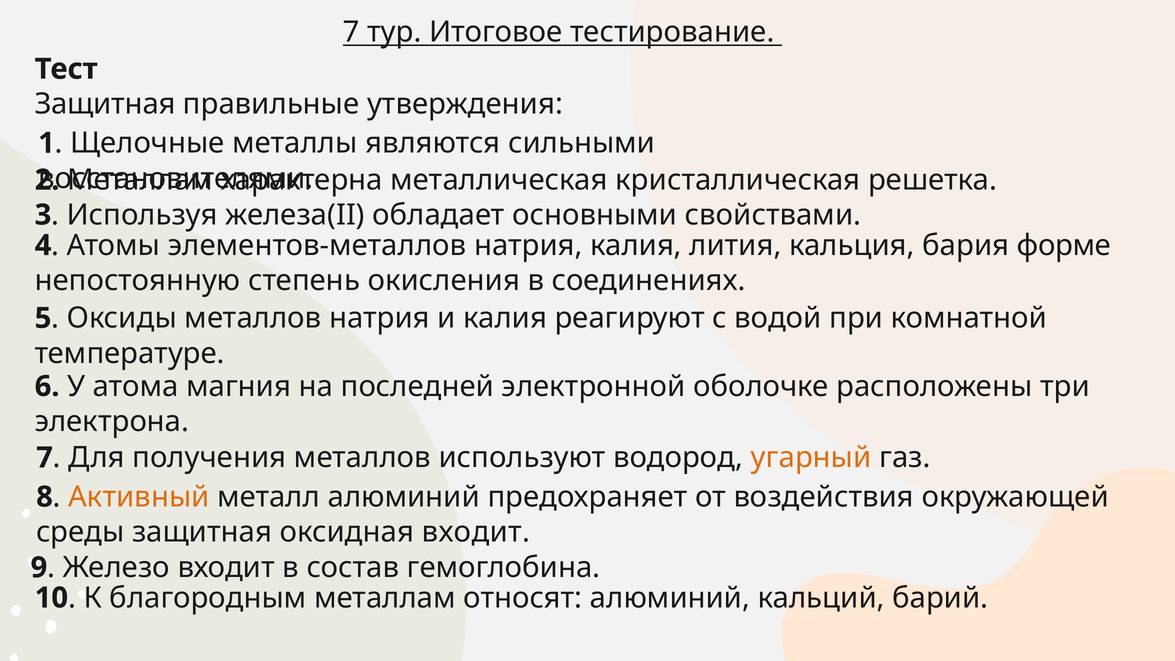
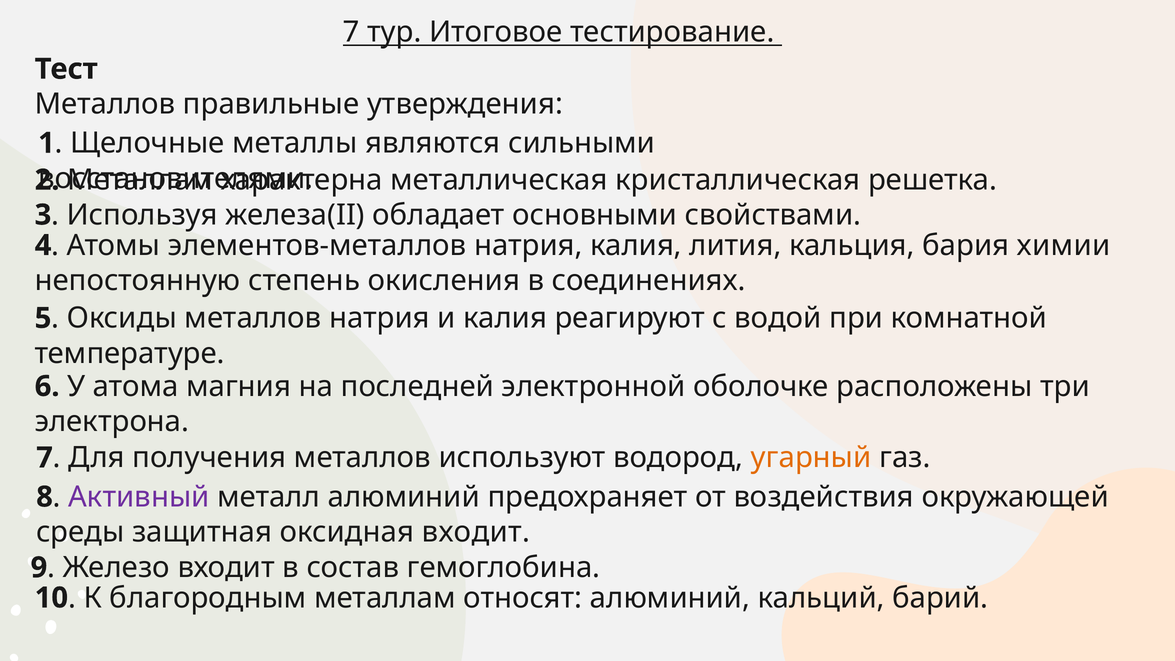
Защитная: Защитная -> Металлов (105, 104)
форме: форме -> химии (1064, 245)
Активный colour: orange -> purple (139, 497)
